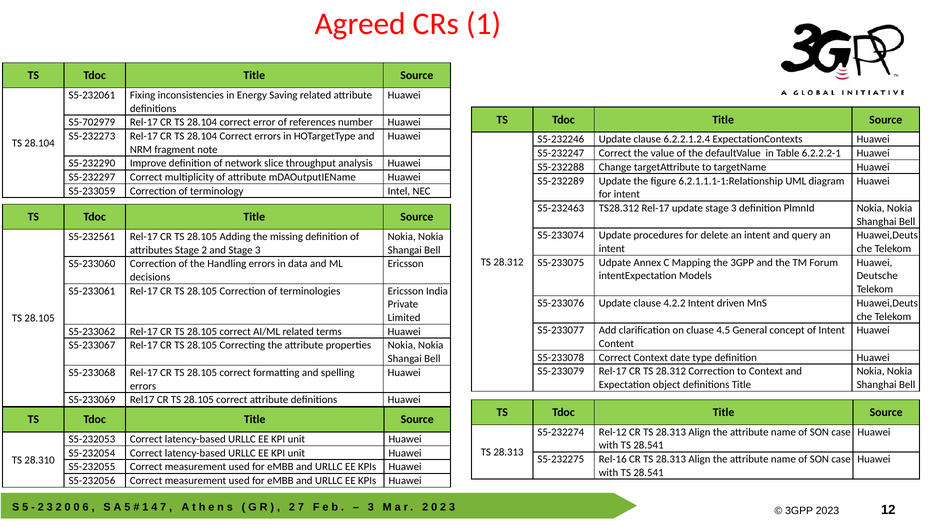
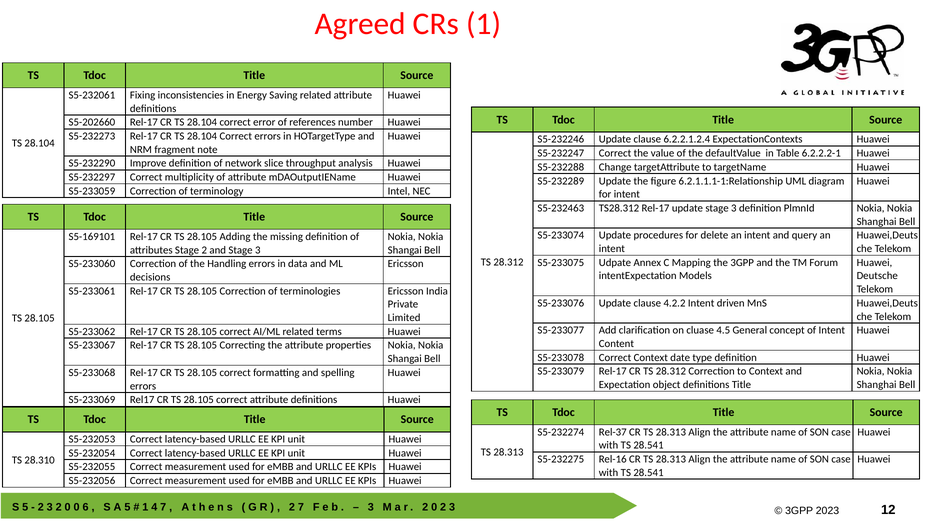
S5-702979: S5-702979 -> S5-202660 (92, 122)
S5-232561: S5-232561 -> S5-169101 (92, 236)
Rel-12: Rel-12 -> Rel-37 (613, 432)
